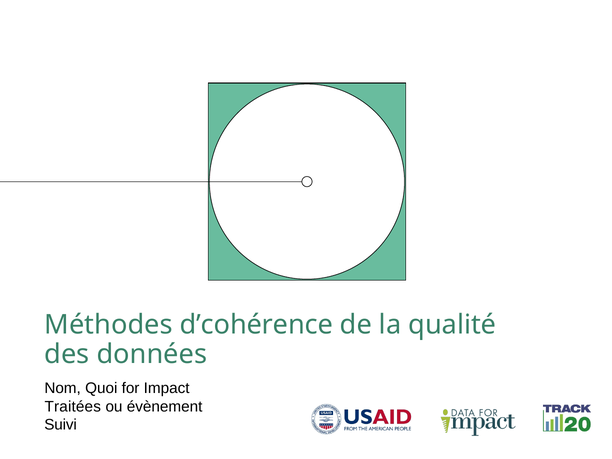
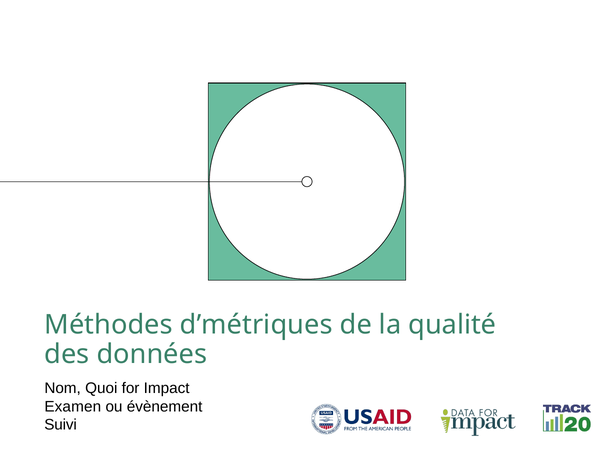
d’cohérence: d’cohérence -> d’métriques (256, 325)
Traitées: Traitées -> Examen (73, 407)
